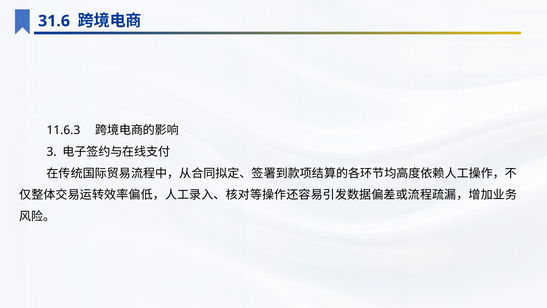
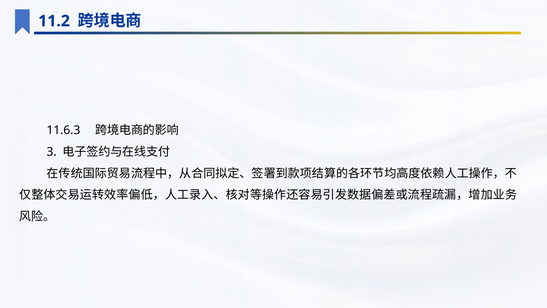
31.6: 31.6 -> 11.2 (54, 21)
